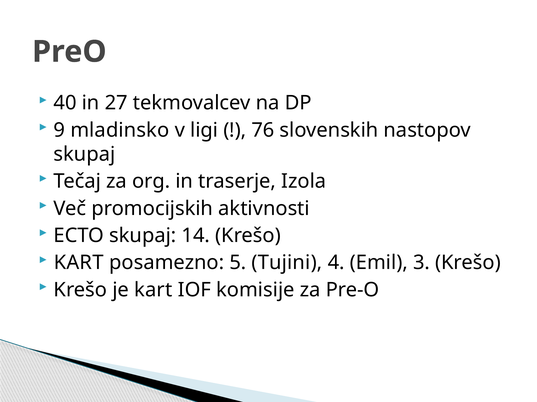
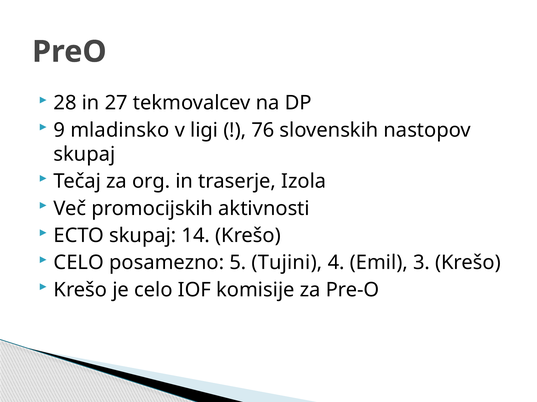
40: 40 -> 28 (65, 103)
KART: KART -> CELO (79, 263)
je kart: kart -> celo (153, 290)
